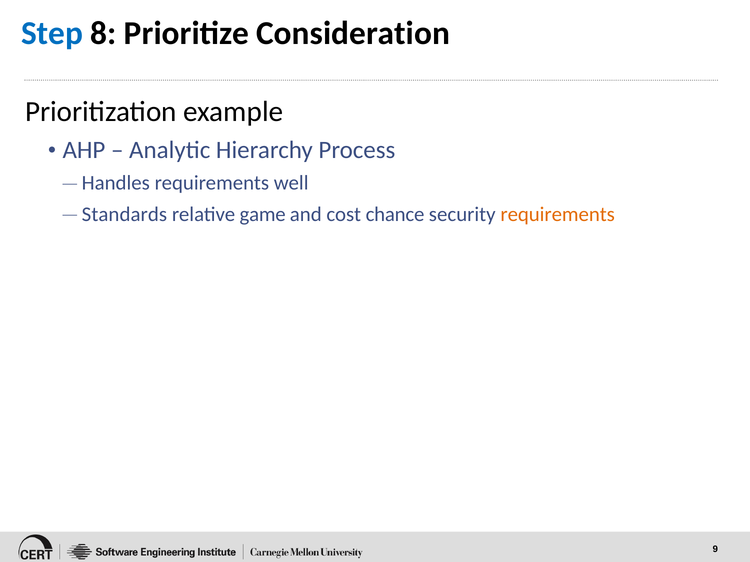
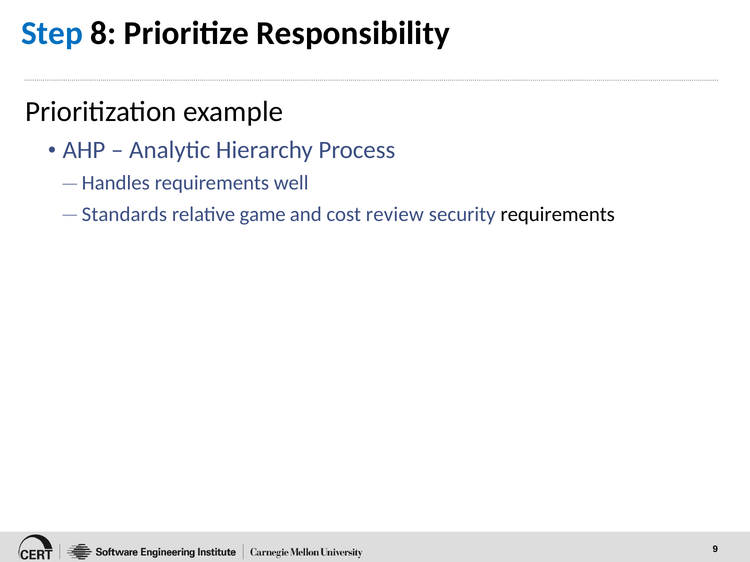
Consideration: Consideration -> Responsibility (353, 33)
chance: chance -> review (395, 214)
requirements colour: orange -> black (558, 214)
